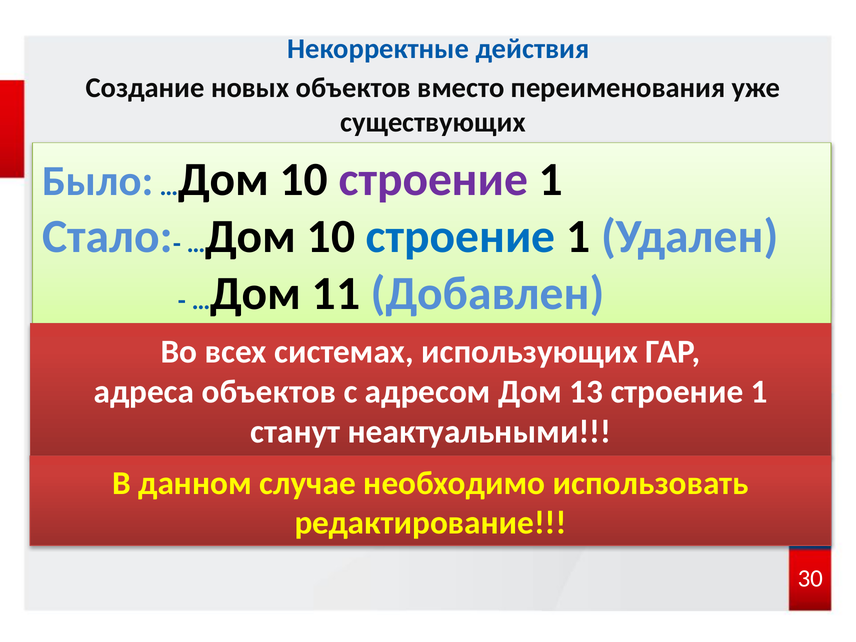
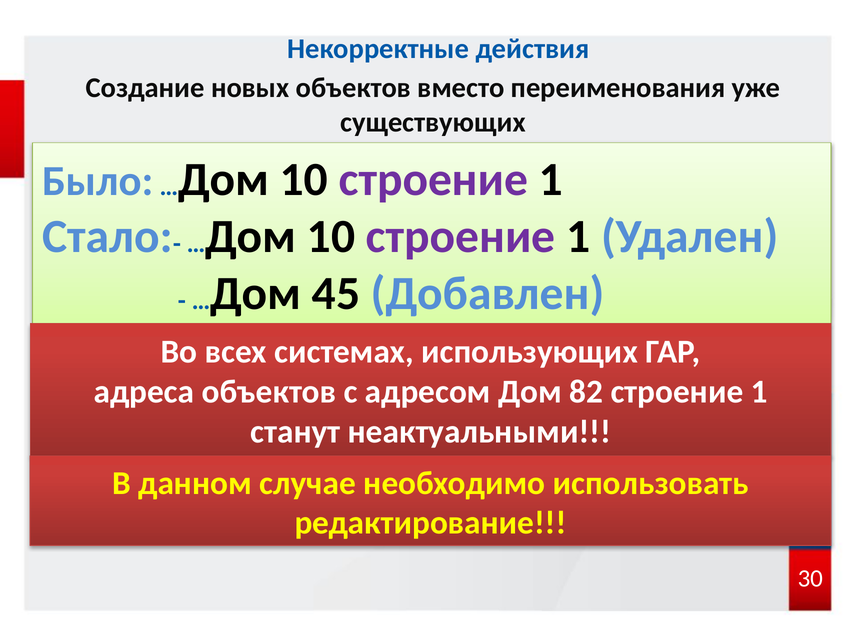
строение colour: blue -> purple (461, 237)
11: 11 -> 45 (336, 294)
13: 13 -> 82 (586, 392)
